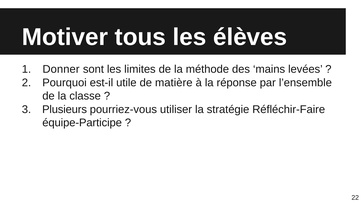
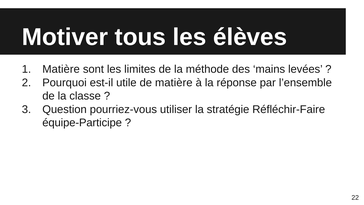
Donner: Donner -> Matière (61, 69)
Plusieurs: Plusieurs -> Question (65, 109)
